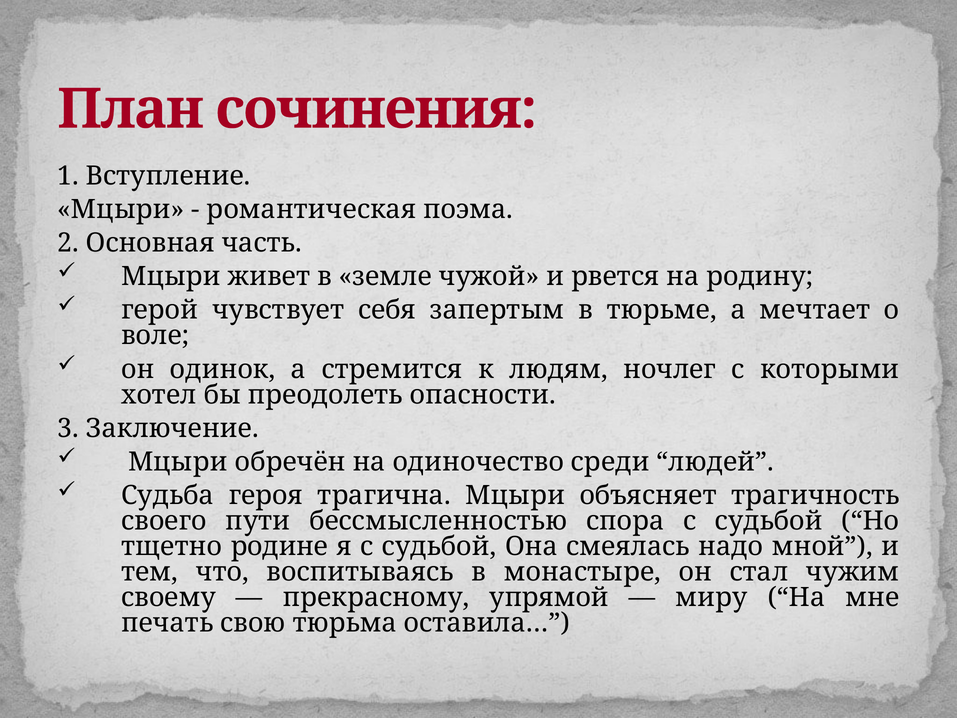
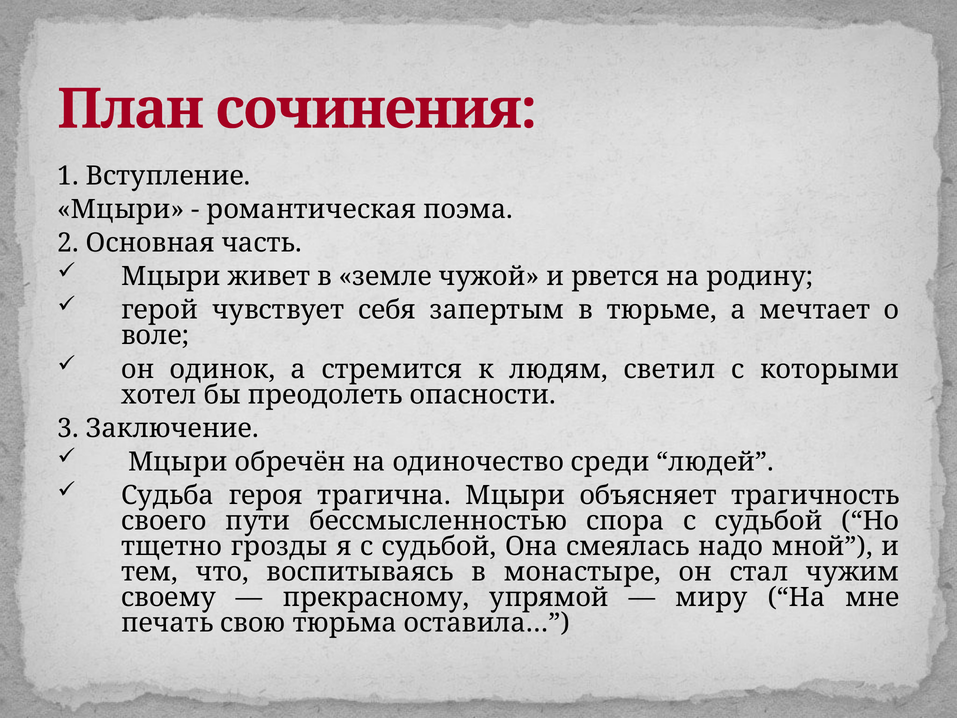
ночлег: ночлег -> светил (669, 369)
родине: родине -> грозды (279, 546)
